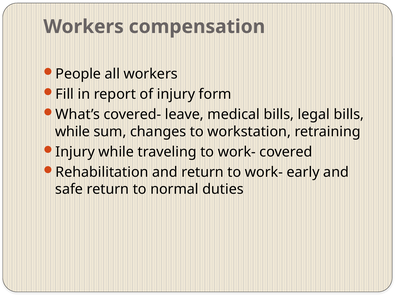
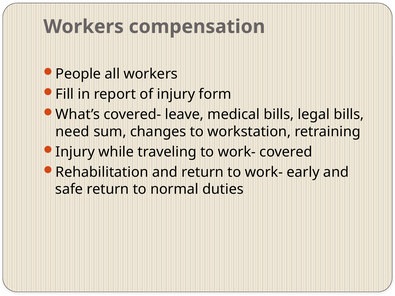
while: while -> need (72, 132)
